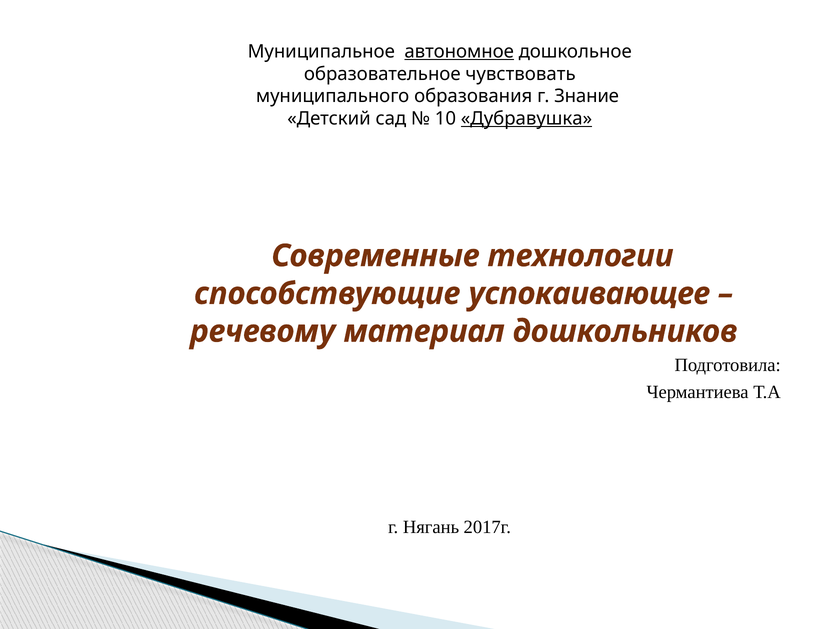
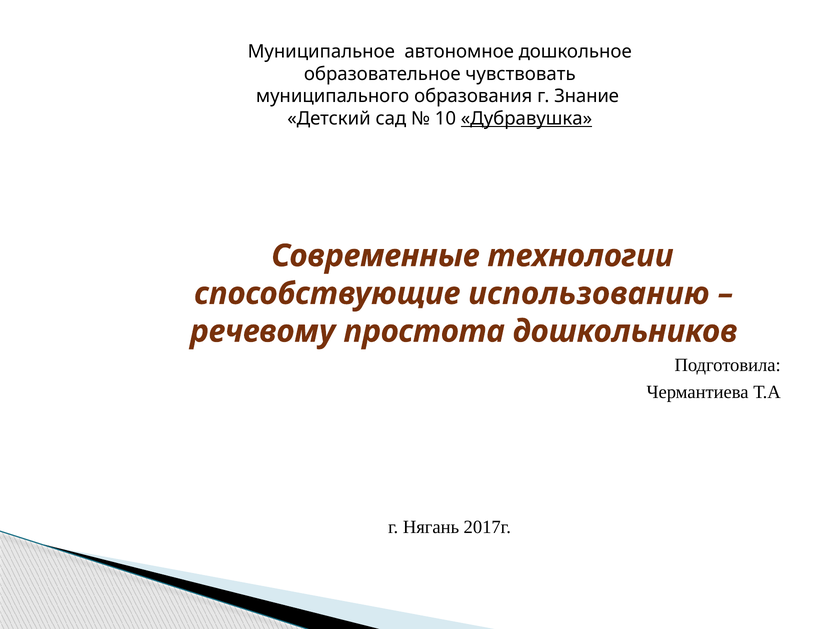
автономное underline: present -> none (459, 51)
успокаивающее: успокаивающее -> использованию (589, 293)
материал: материал -> простота (424, 331)
